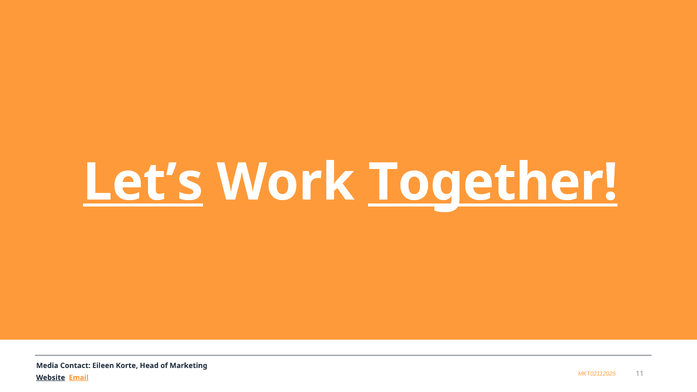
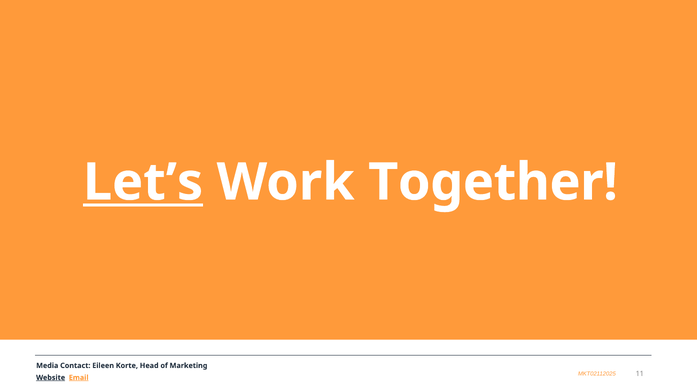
Together underline: present -> none (493, 182)
